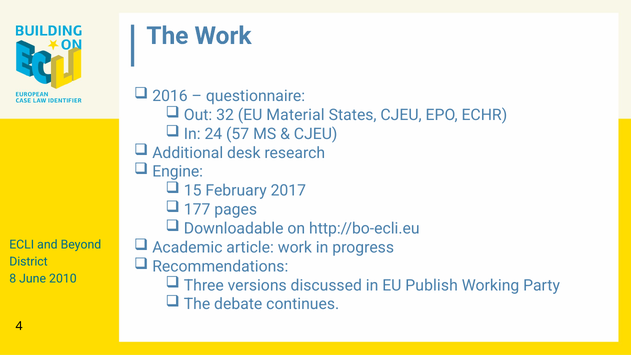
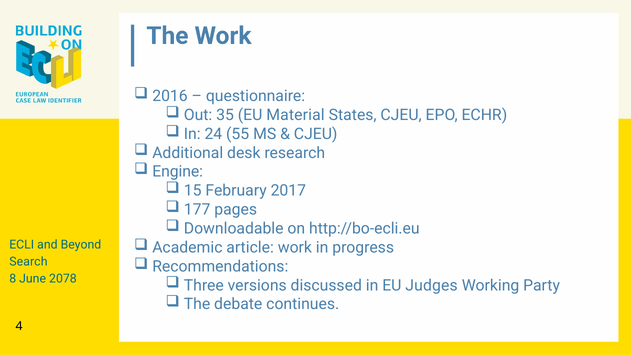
32: 32 -> 35 (225, 115)
57: 57 -> 55 (238, 134)
District: District -> Search (28, 262)
2010: 2010 -> 2078 (63, 279)
Publish: Publish -> Judges (432, 285)
